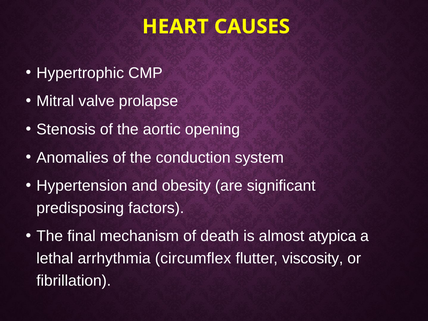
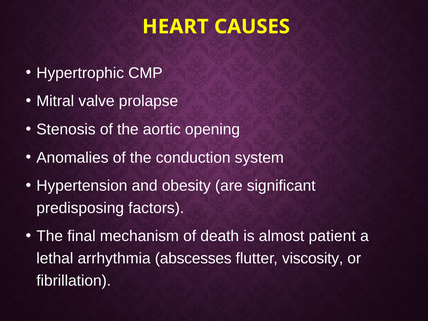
atypica: atypica -> patient (332, 236)
circumflex: circumflex -> abscesses (193, 258)
